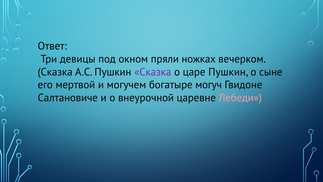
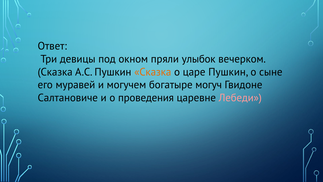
ножках: ножках -> улыбок (199, 59)
Сказка colour: purple -> orange (153, 72)
мертвой: мертвой -> муравей (75, 85)
внеурочной: внеурочной -> проведения (146, 98)
